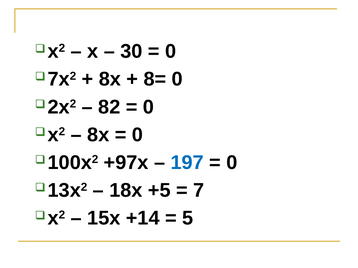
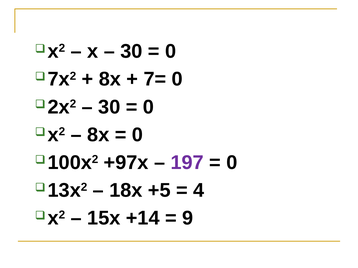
8=: 8= -> 7= (155, 79)
82: 82 -> 30 (109, 107)
197 colour: blue -> purple (187, 163)
7: 7 -> 4 (199, 191)
5: 5 -> 9 (188, 218)
